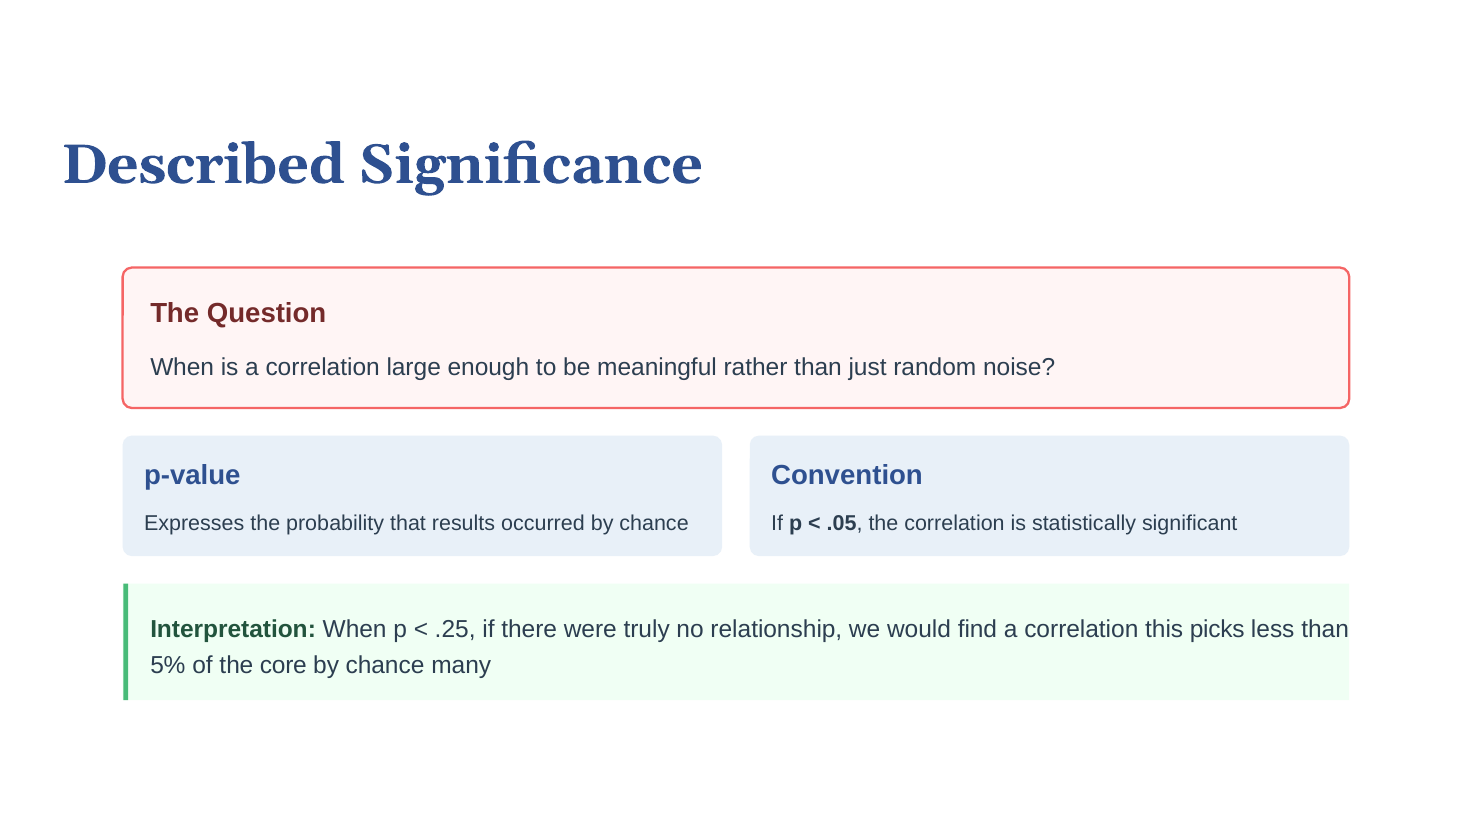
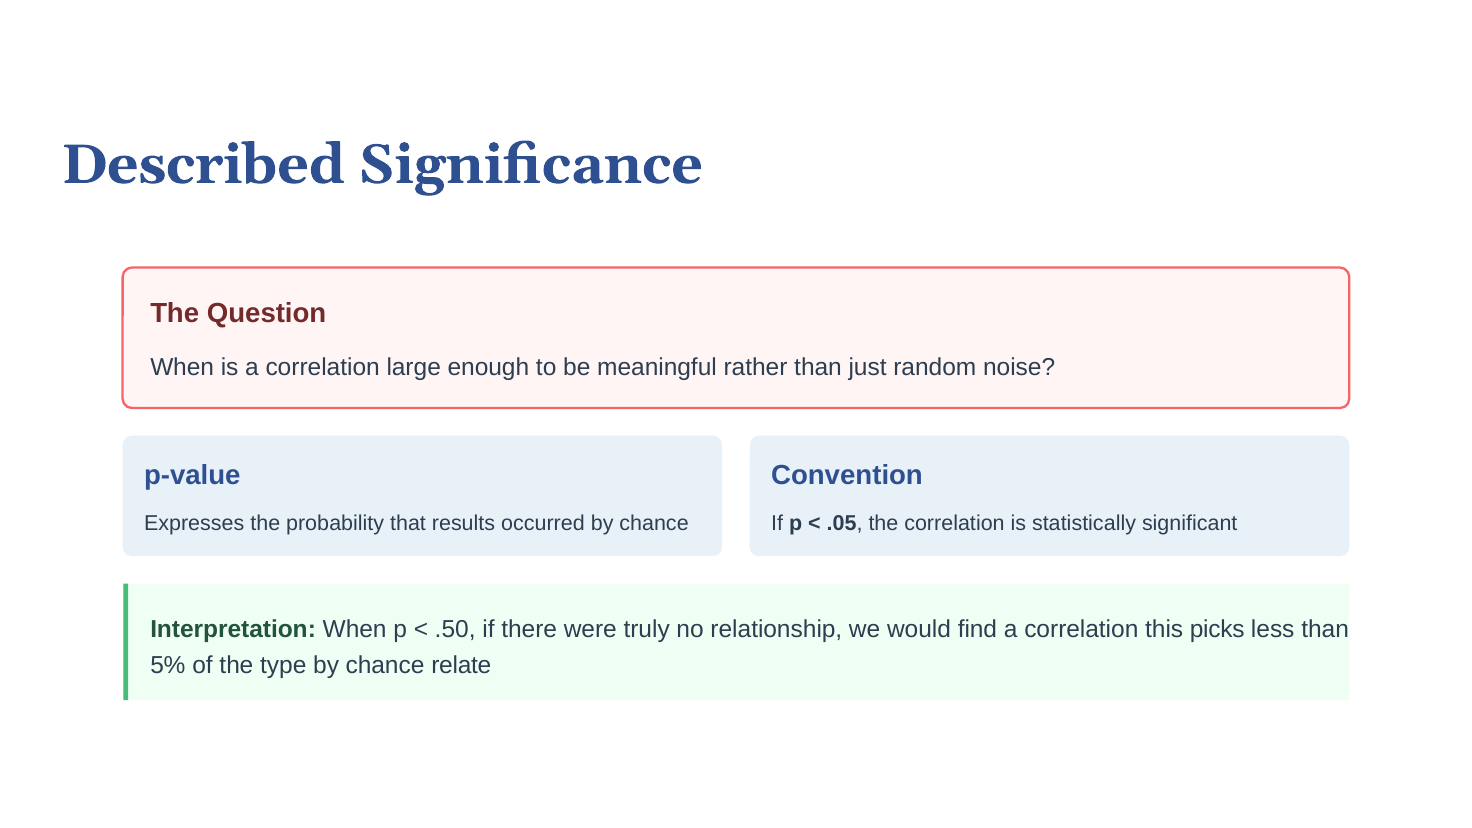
.25: .25 -> .50 (455, 629)
core: core -> type (283, 666)
many: many -> relate (461, 666)
